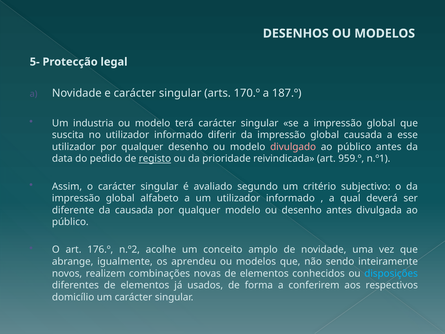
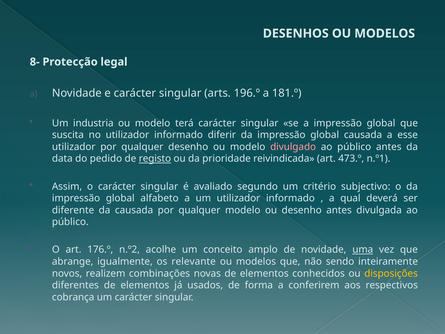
5-: 5- -> 8- (35, 62)
170.º: 170.º -> 196.º (247, 93)
187.º: 187.º -> 181.º (287, 93)
959.º: 959.º -> 473.º (351, 159)
uma underline: none -> present (363, 250)
aprendeu: aprendeu -> relevante (194, 261)
disposições colour: light blue -> yellow (391, 273)
domicílio: domicílio -> cobrança (73, 297)
